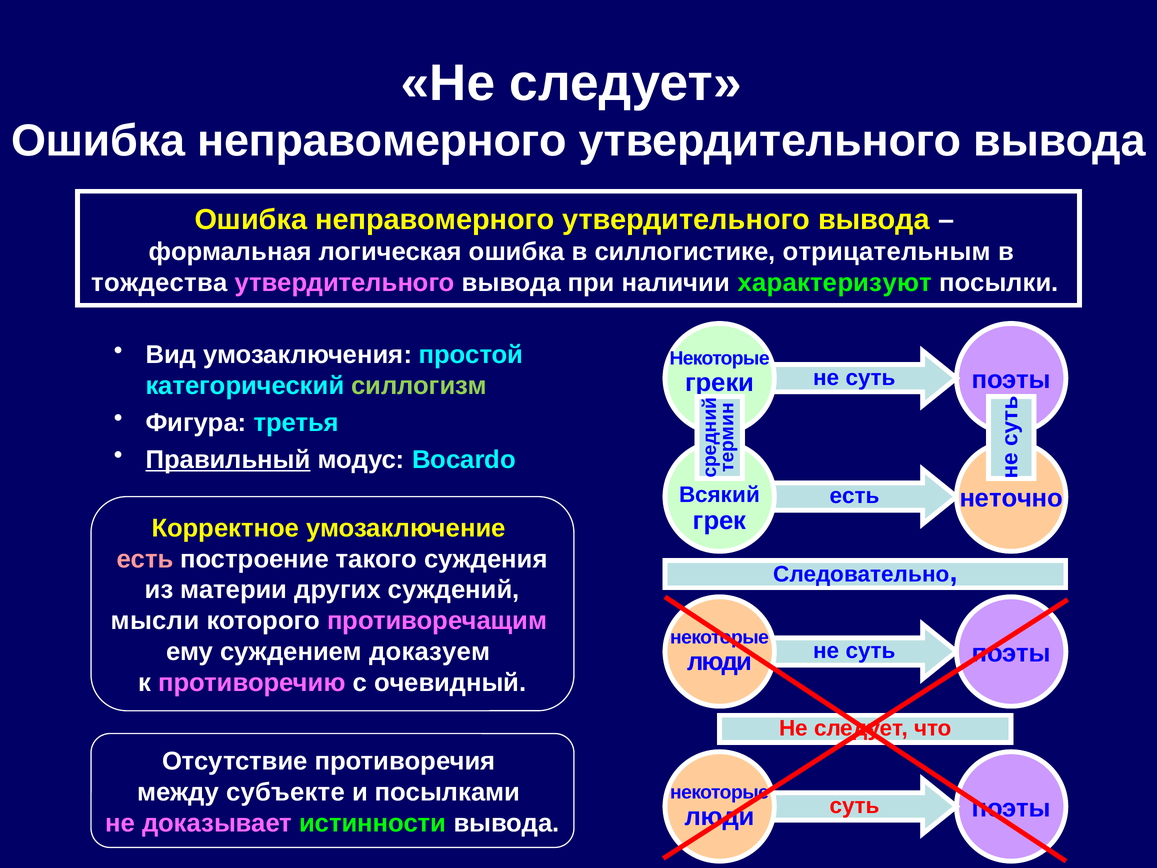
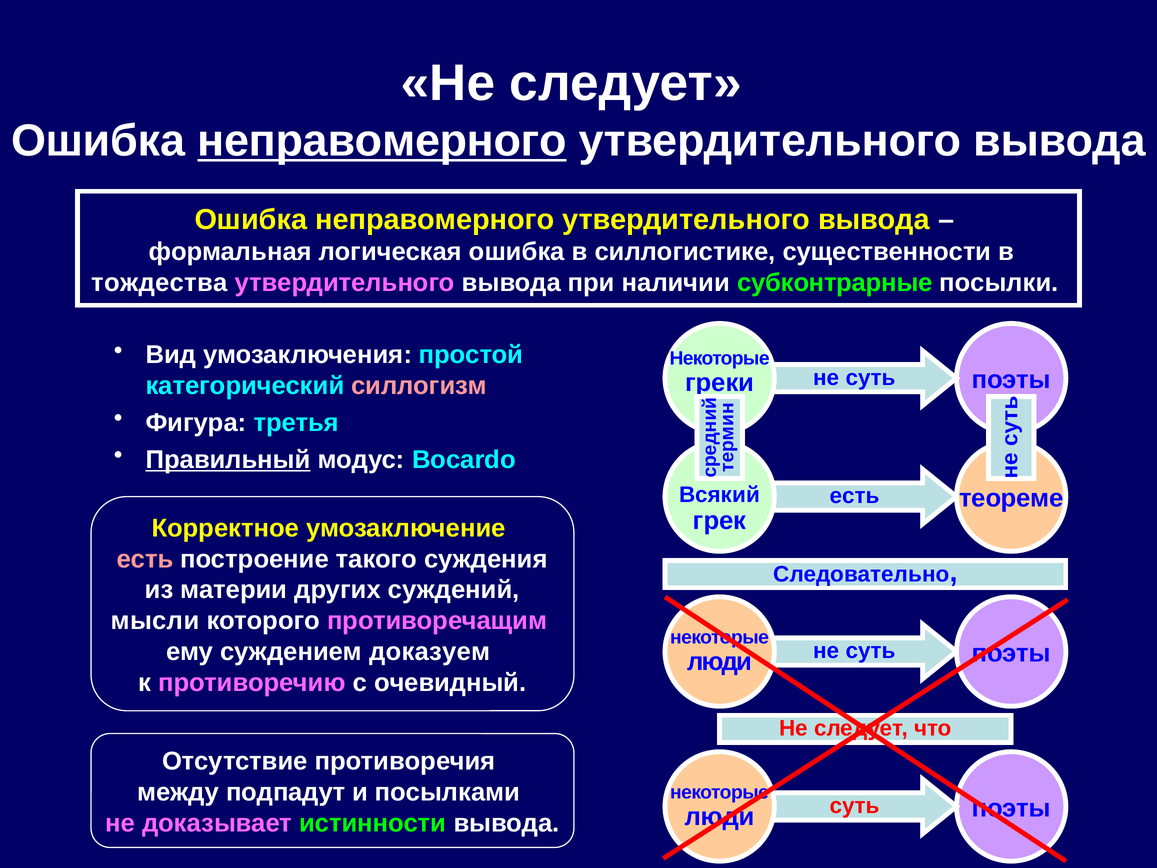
неправомерного underline: none -> present (382, 141)
отрицательным: отрицательным -> существенности (887, 252)
характеризуют: характеризуют -> субконтрарные (835, 283)
силлогизм colour: light green -> pink (419, 386)
неточно: неточно -> теореме (1011, 498)
субъекте: субъекте -> подпадут (286, 792)
